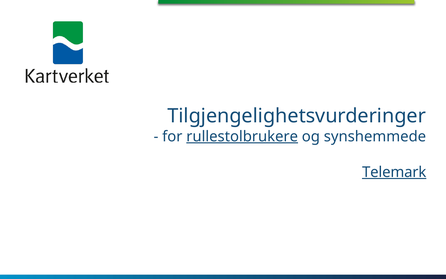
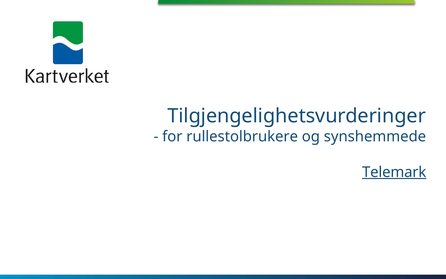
rullestolbrukere underline: present -> none (242, 136)
